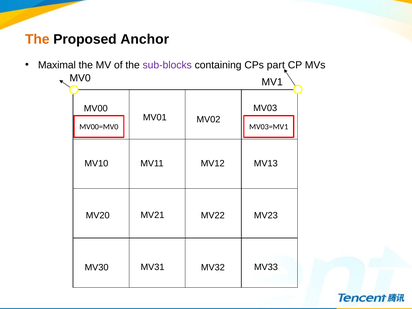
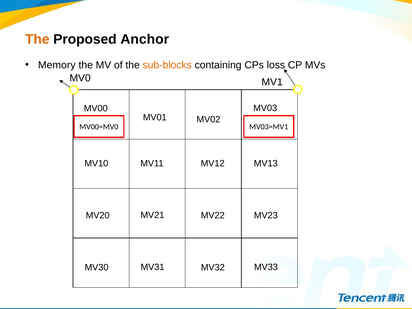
Maximal: Maximal -> Memory (57, 65)
sub-blocks colour: purple -> orange (167, 65)
part: part -> loss (276, 65)
